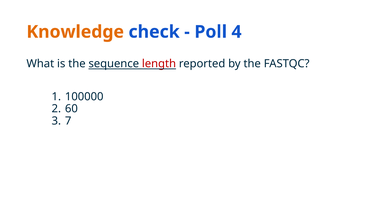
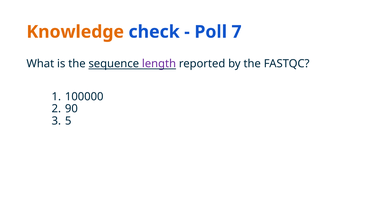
4: 4 -> 7 (237, 32)
length colour: red -> purple (159, 64)
60: 60 -> 90 (71, 109)
7: 7 -> 5 (68, 121)
